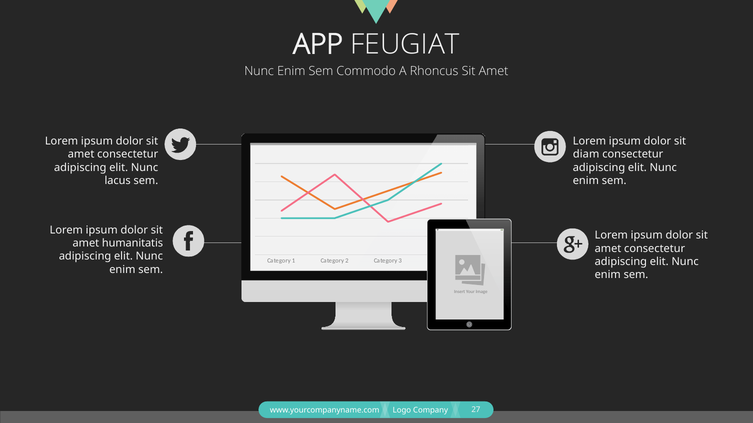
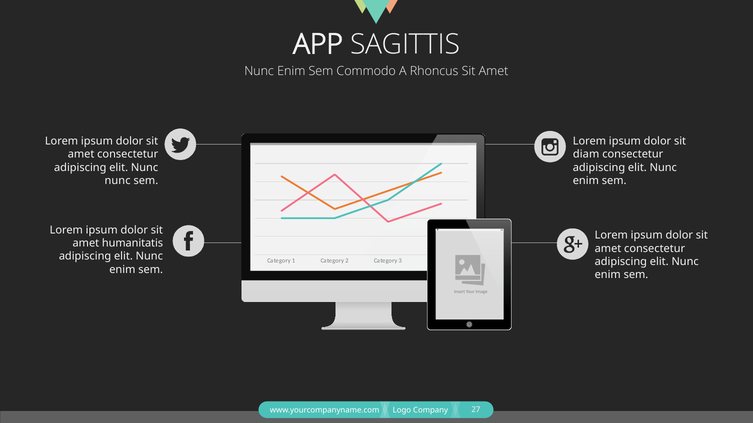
FEUGIAT: FEUGIAT -> SAGITTIS (405, 44)
lacus: lacus -> nunc (118, 181)
